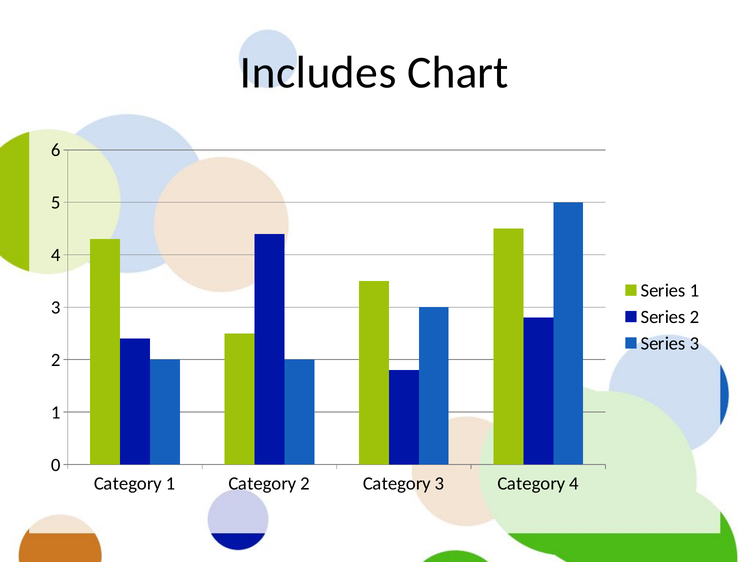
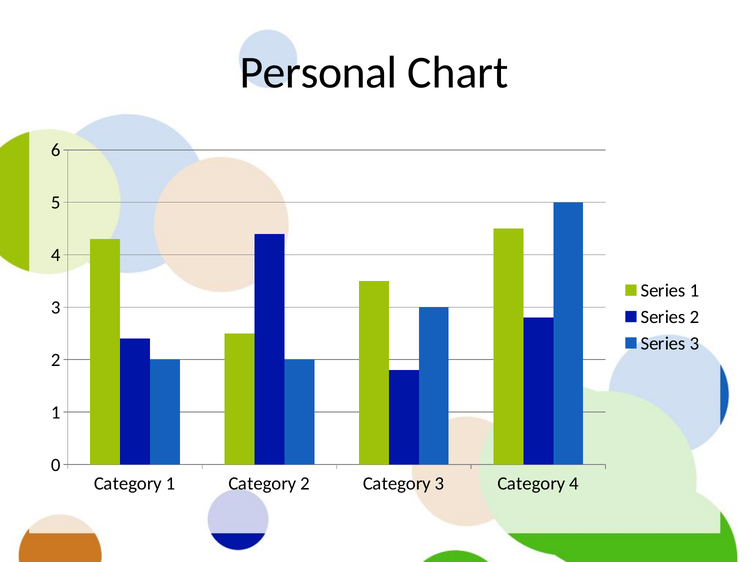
Includes: Includes -> Personal (319, 73)
